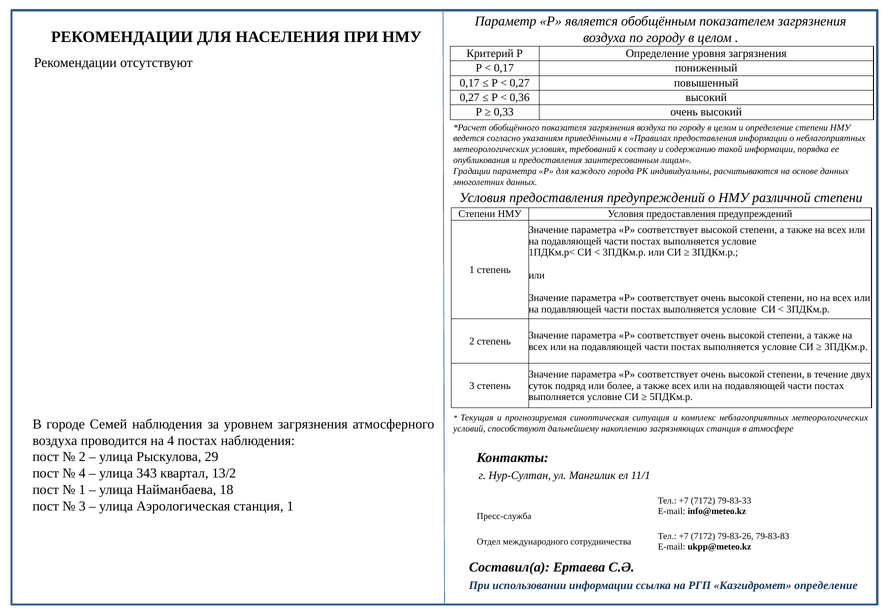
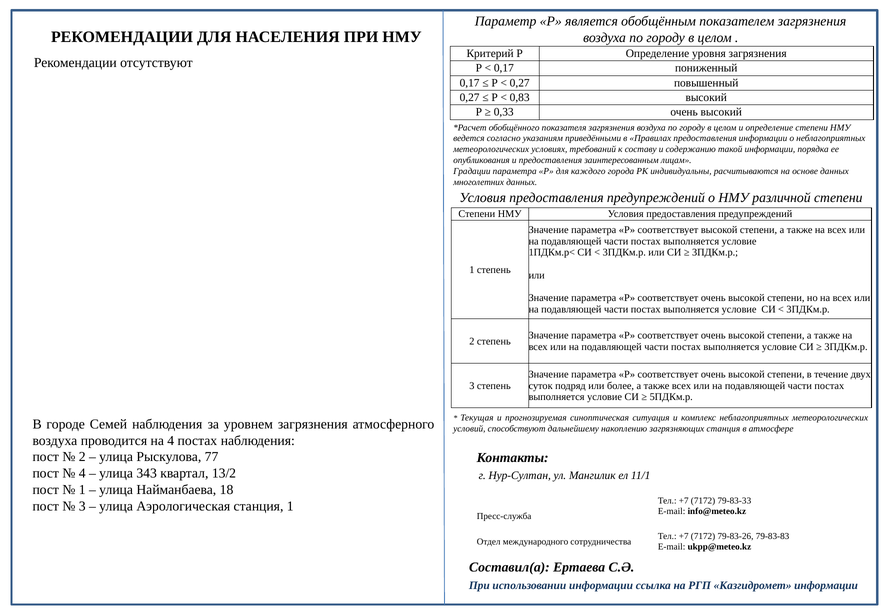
0,36: 0,36 -> 0,83 (520, 98)
29: 29 -> 77 (212, 457)
Казгидромет определение: определение -> информации (826, 586)
